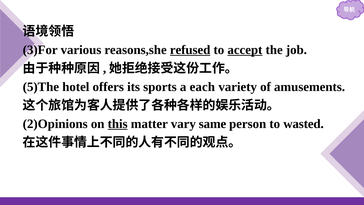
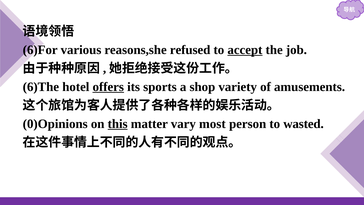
3)For: 3)For -> 6)For (40, 50)
refused underline: present -> none (190, 50)
5)The: 5)The -> 6)The (41, 87)
offers underline: none -> present (108, 87)
each: each -> shop (202, 87)
2)Opinions: 2)Opinions -> 0)Opinions (55, 124)
same: same -> most (212, 124)
